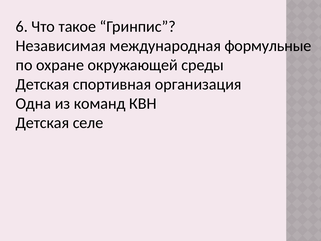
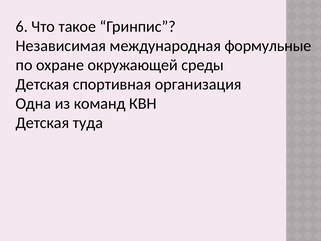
селе: селе -> туда (88, 123)
